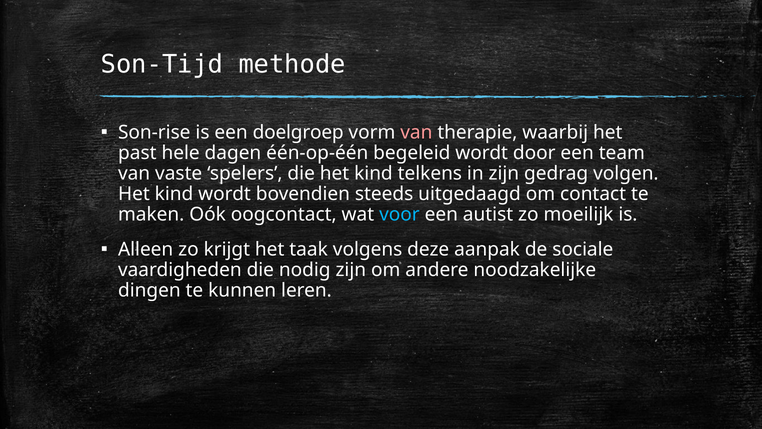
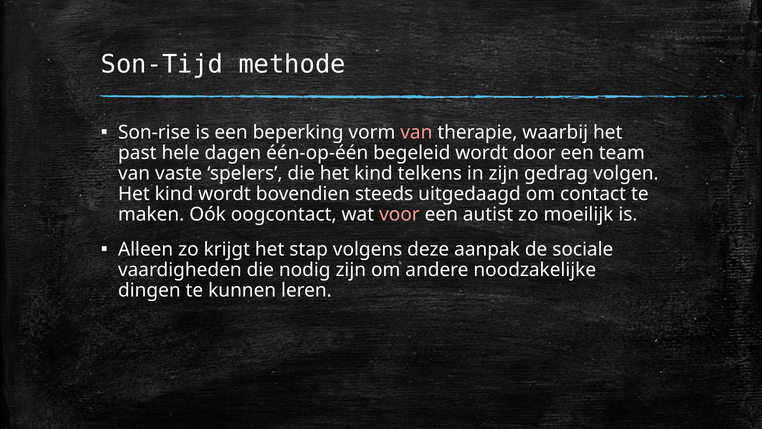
doelgroep: doelgroep -> beperking (298, 132)
voor colour: light blue -> pink (399, 214)
taak: taak -> stap (309, 249)
